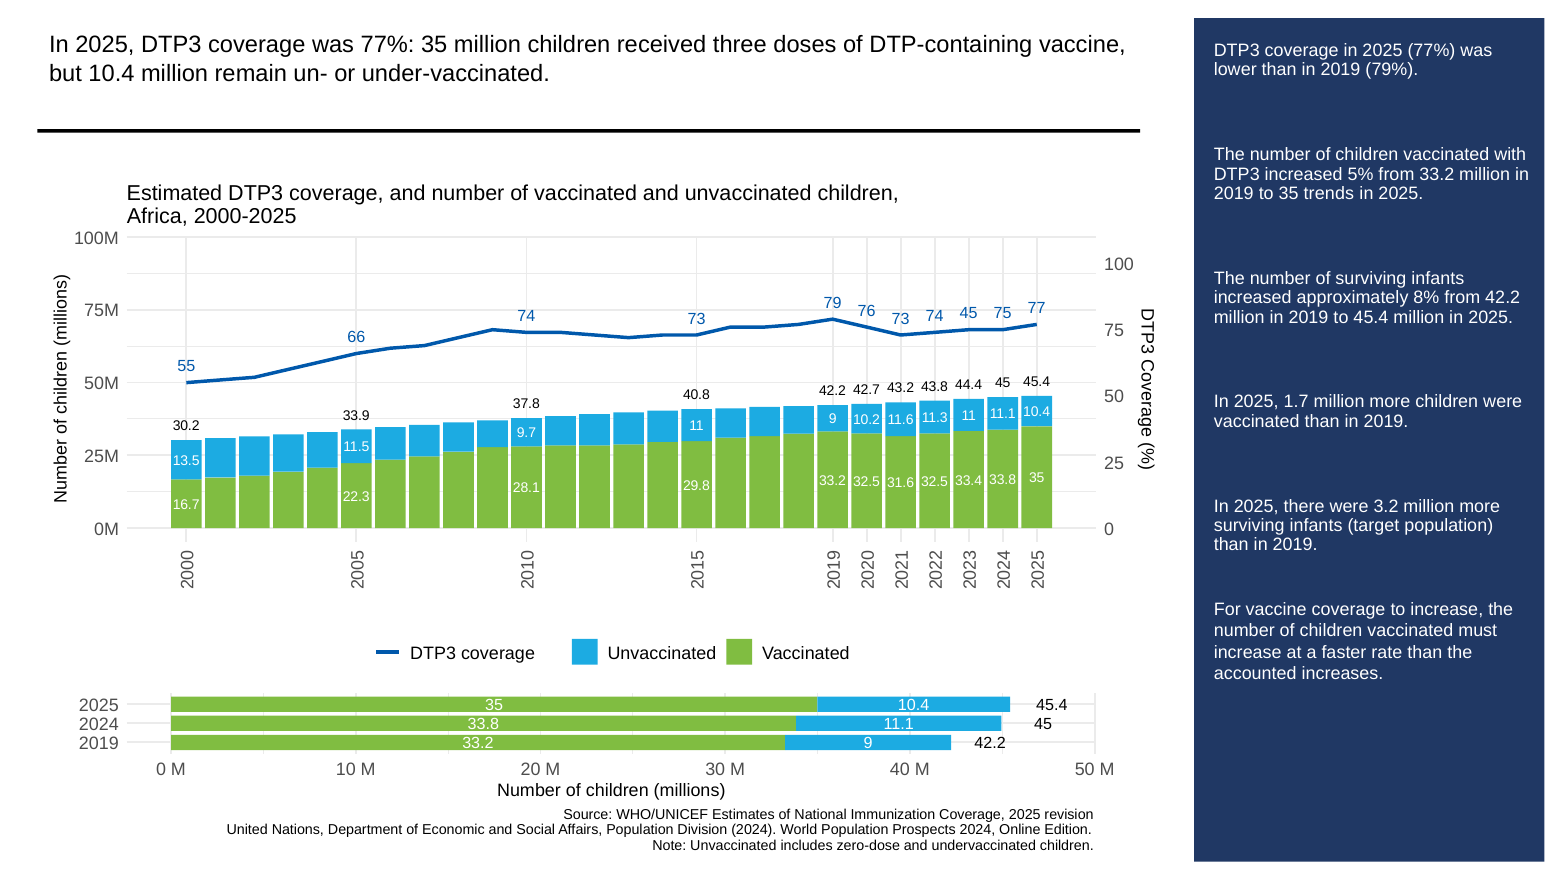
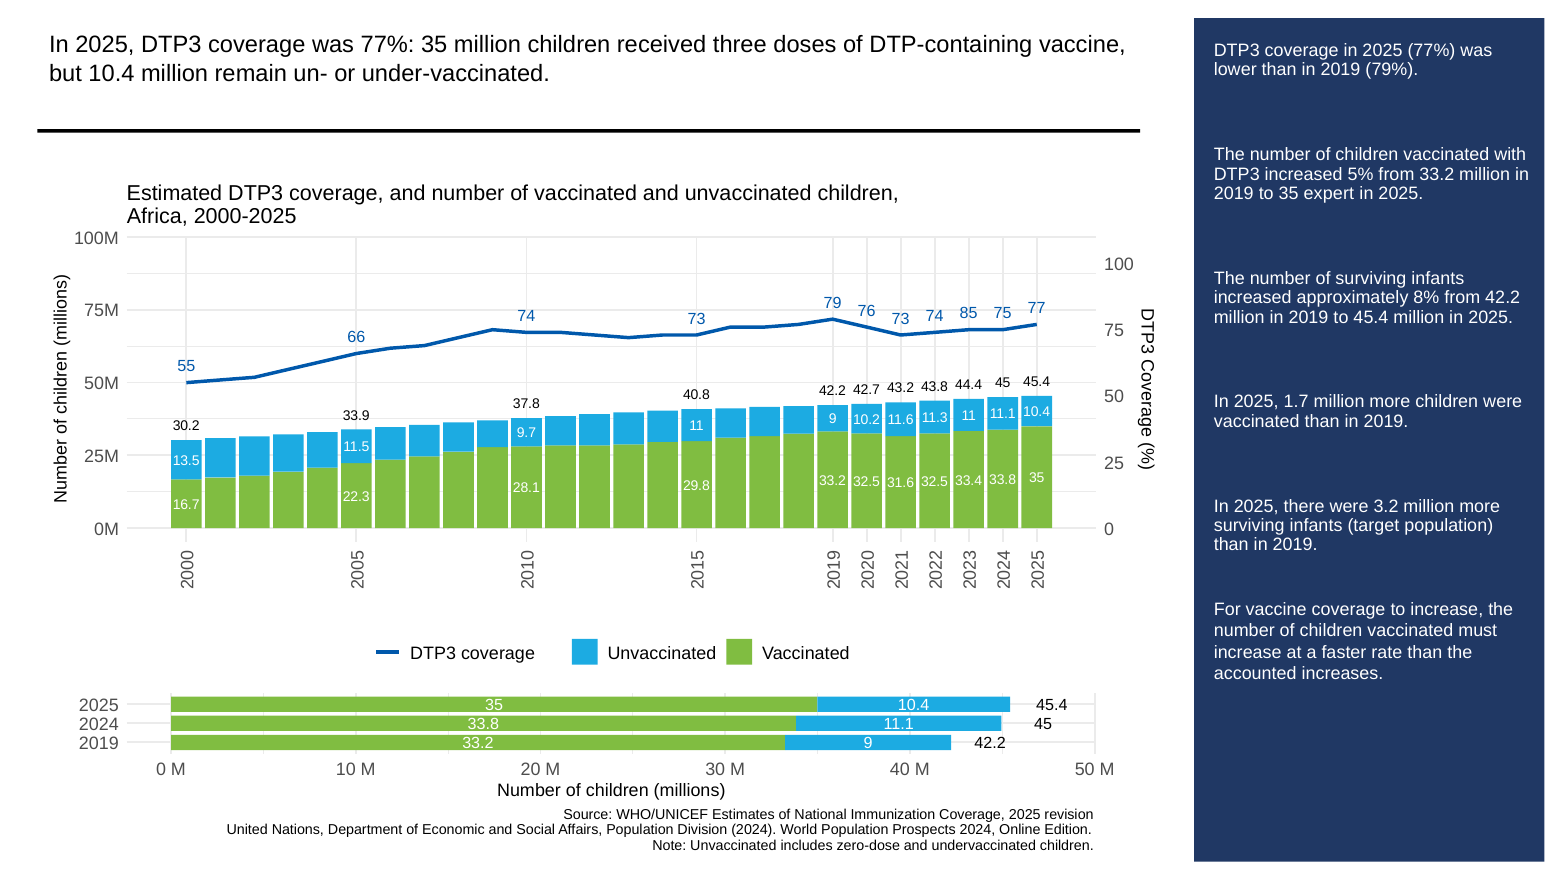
trends: trends -> expert (1329, 193)
74 45: 45 -> 85 (969, 313)
